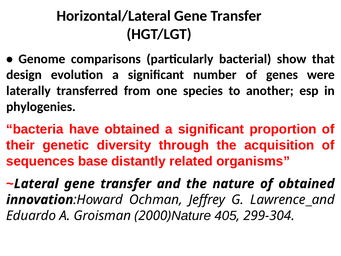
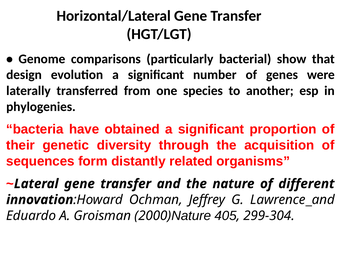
base: base -> form (93, 161)
of obtained: obtained -> different (306, 184)
